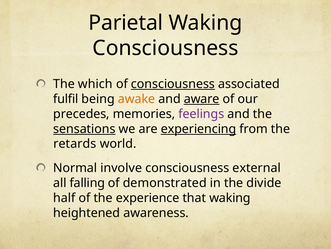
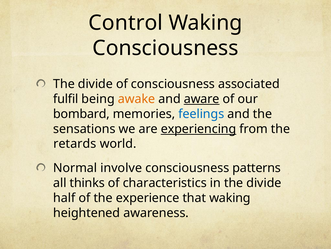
Parietal: Parietal -> Control (126, 23)
which: which -> divide (95, 84)
consciousness underline: present -> none (173, 84)
precedes: precedes -> bombard (81, 114)
feelings colour: purple -> blue (201, 114)
sensations underline: present -> none (84, 129)
external: external -> patterns (257, 168)
falling: falling -> thinks (87, 182)
demonstrated: demonstrated -> characteristics (165, 182)
